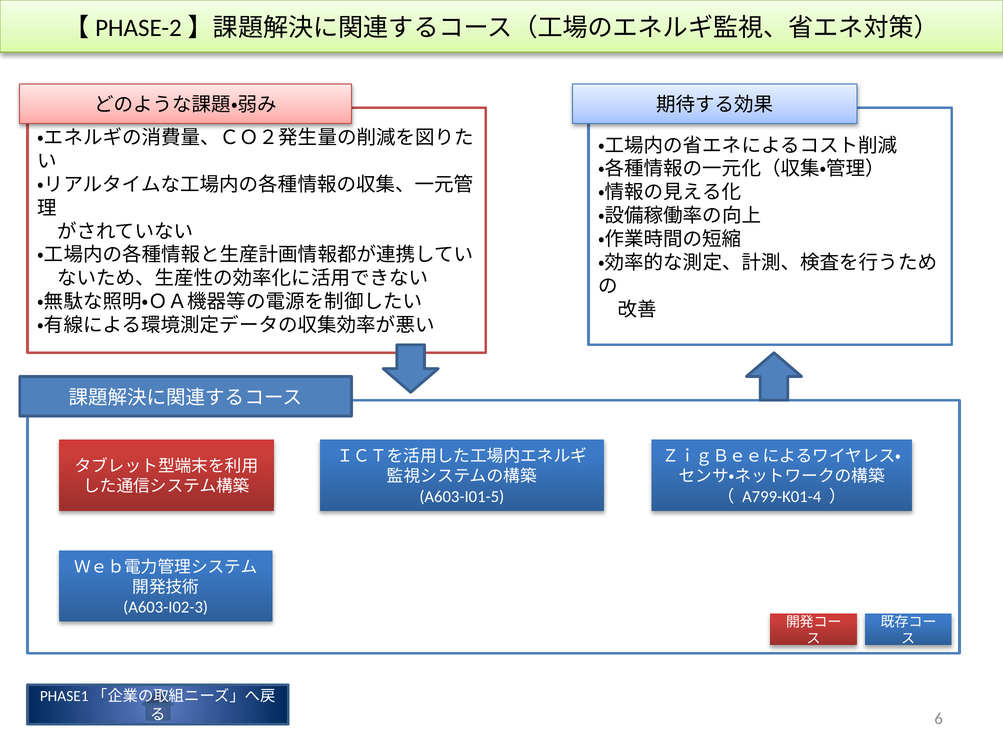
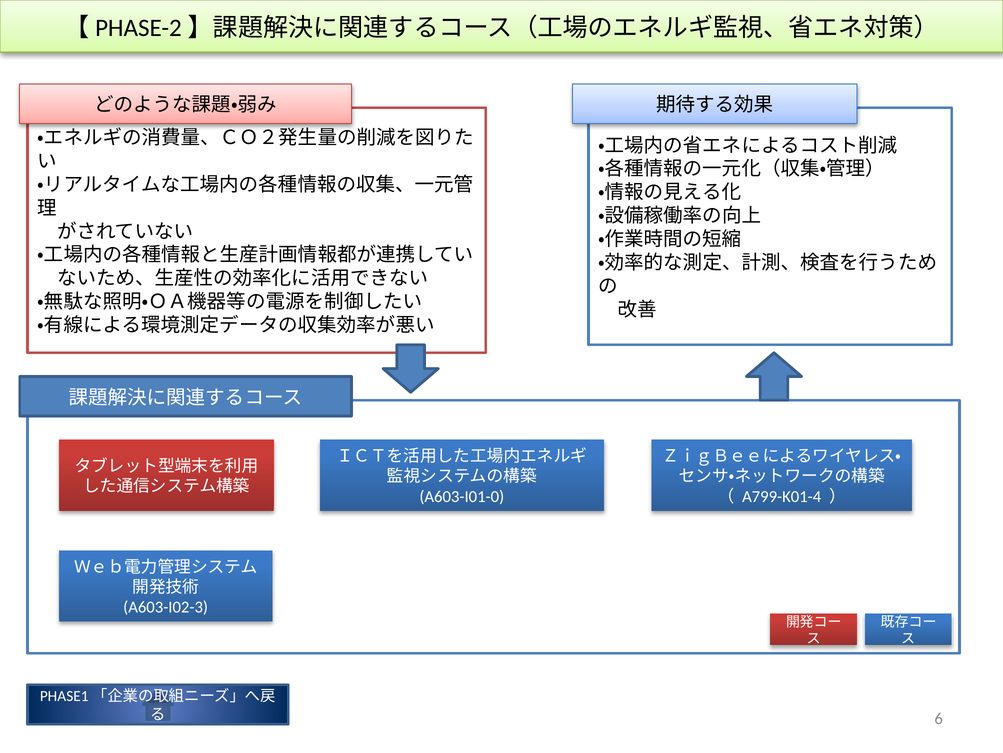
A603-I01-5: A603-I01-5 -> A603-I01-0 (462, 496)
